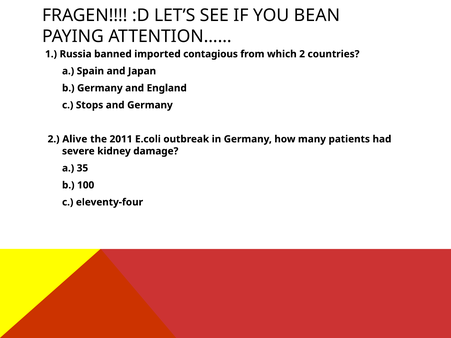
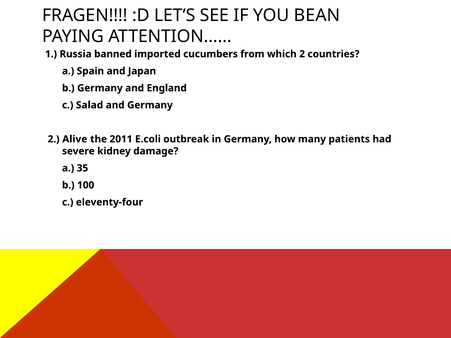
contagious: contagious -> cucumbers (211, 54)
Stops: Stops -> Salad (90, 105)
